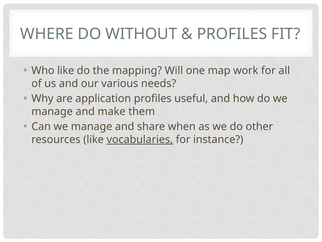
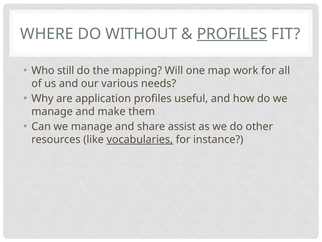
PROFILES underline: none -> present (232, 34)
Who like: like -> still (66, 71)
when: when -> assist (182, 126)
